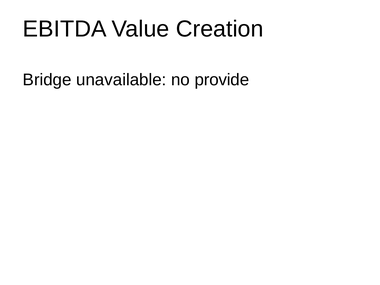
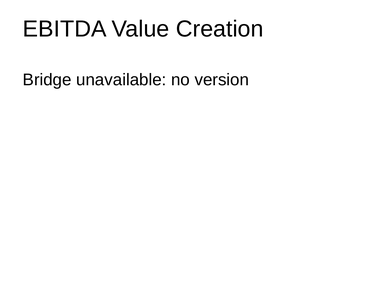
provide: provide -> version (222, 80)
